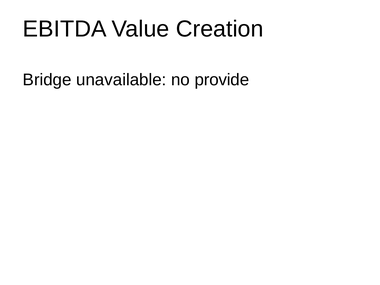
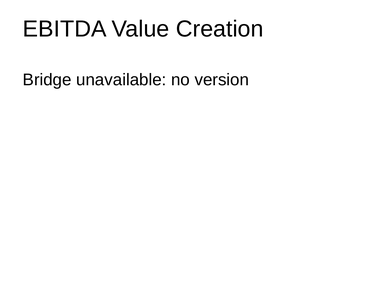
provide: provide -> version (222, 80)
